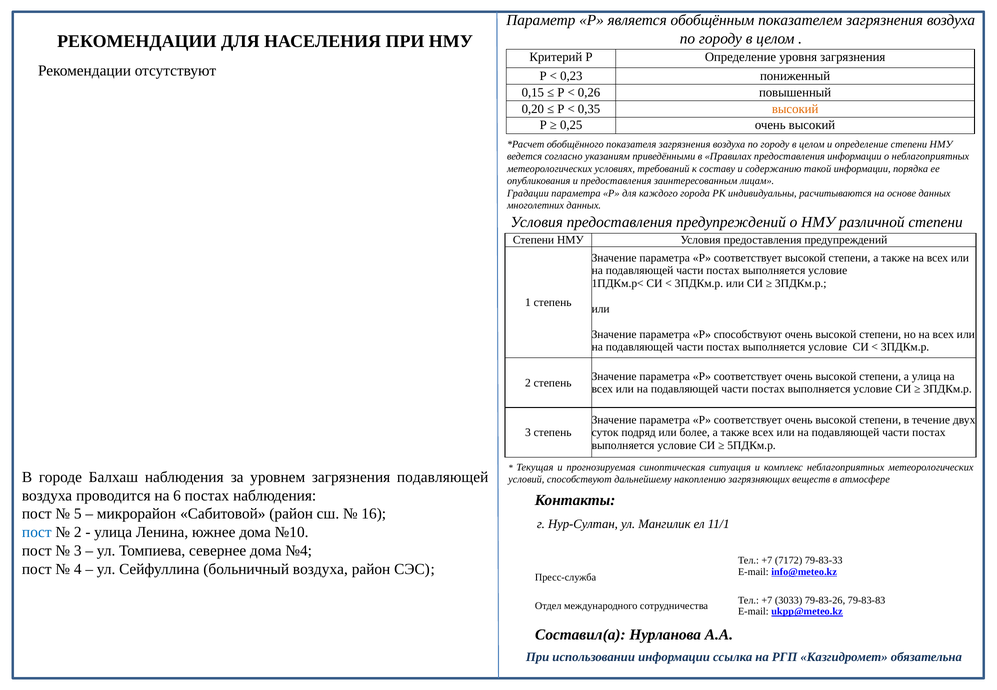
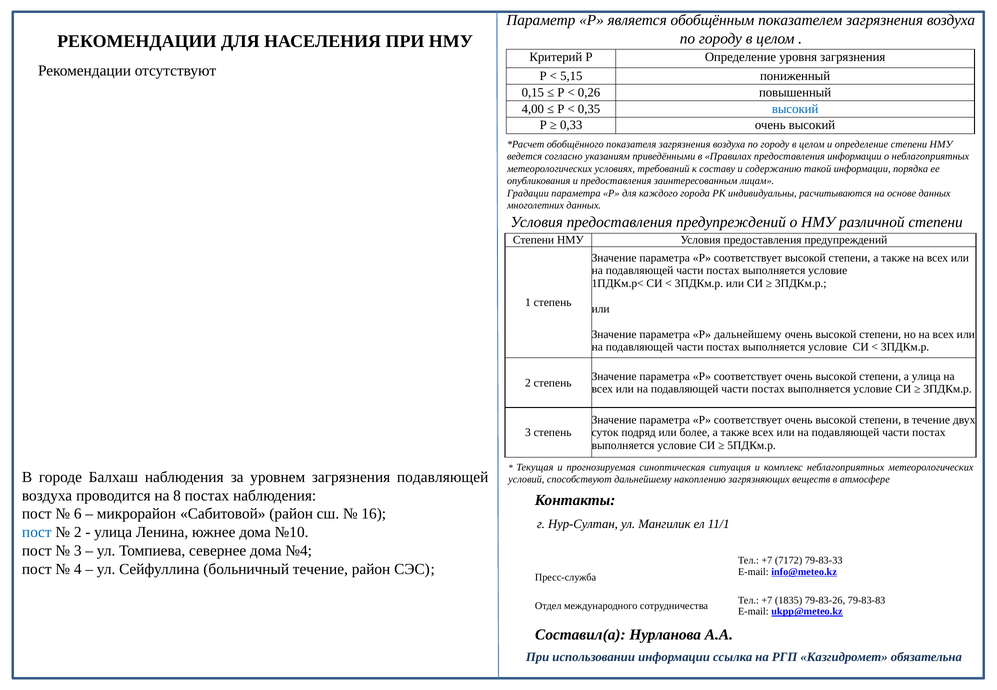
0,23: 0,23 -> 5,15 (571, 76)
0,20: 0,20 -> 4,00 (533, 109)
высокий colour: orange -> blue (795, 109)
0,25: 0,25 -> 0,33 (571, 125)
Р способствуют: способствуют -> дальнейшему (748, 334)
6: 6 -> 8 (177, 496)
5: 5 -> 6 (78, 514)
больничный воздуха: воздуха -> течение (320, 569)
3033: 3033 -> 1835 (789, 600)
